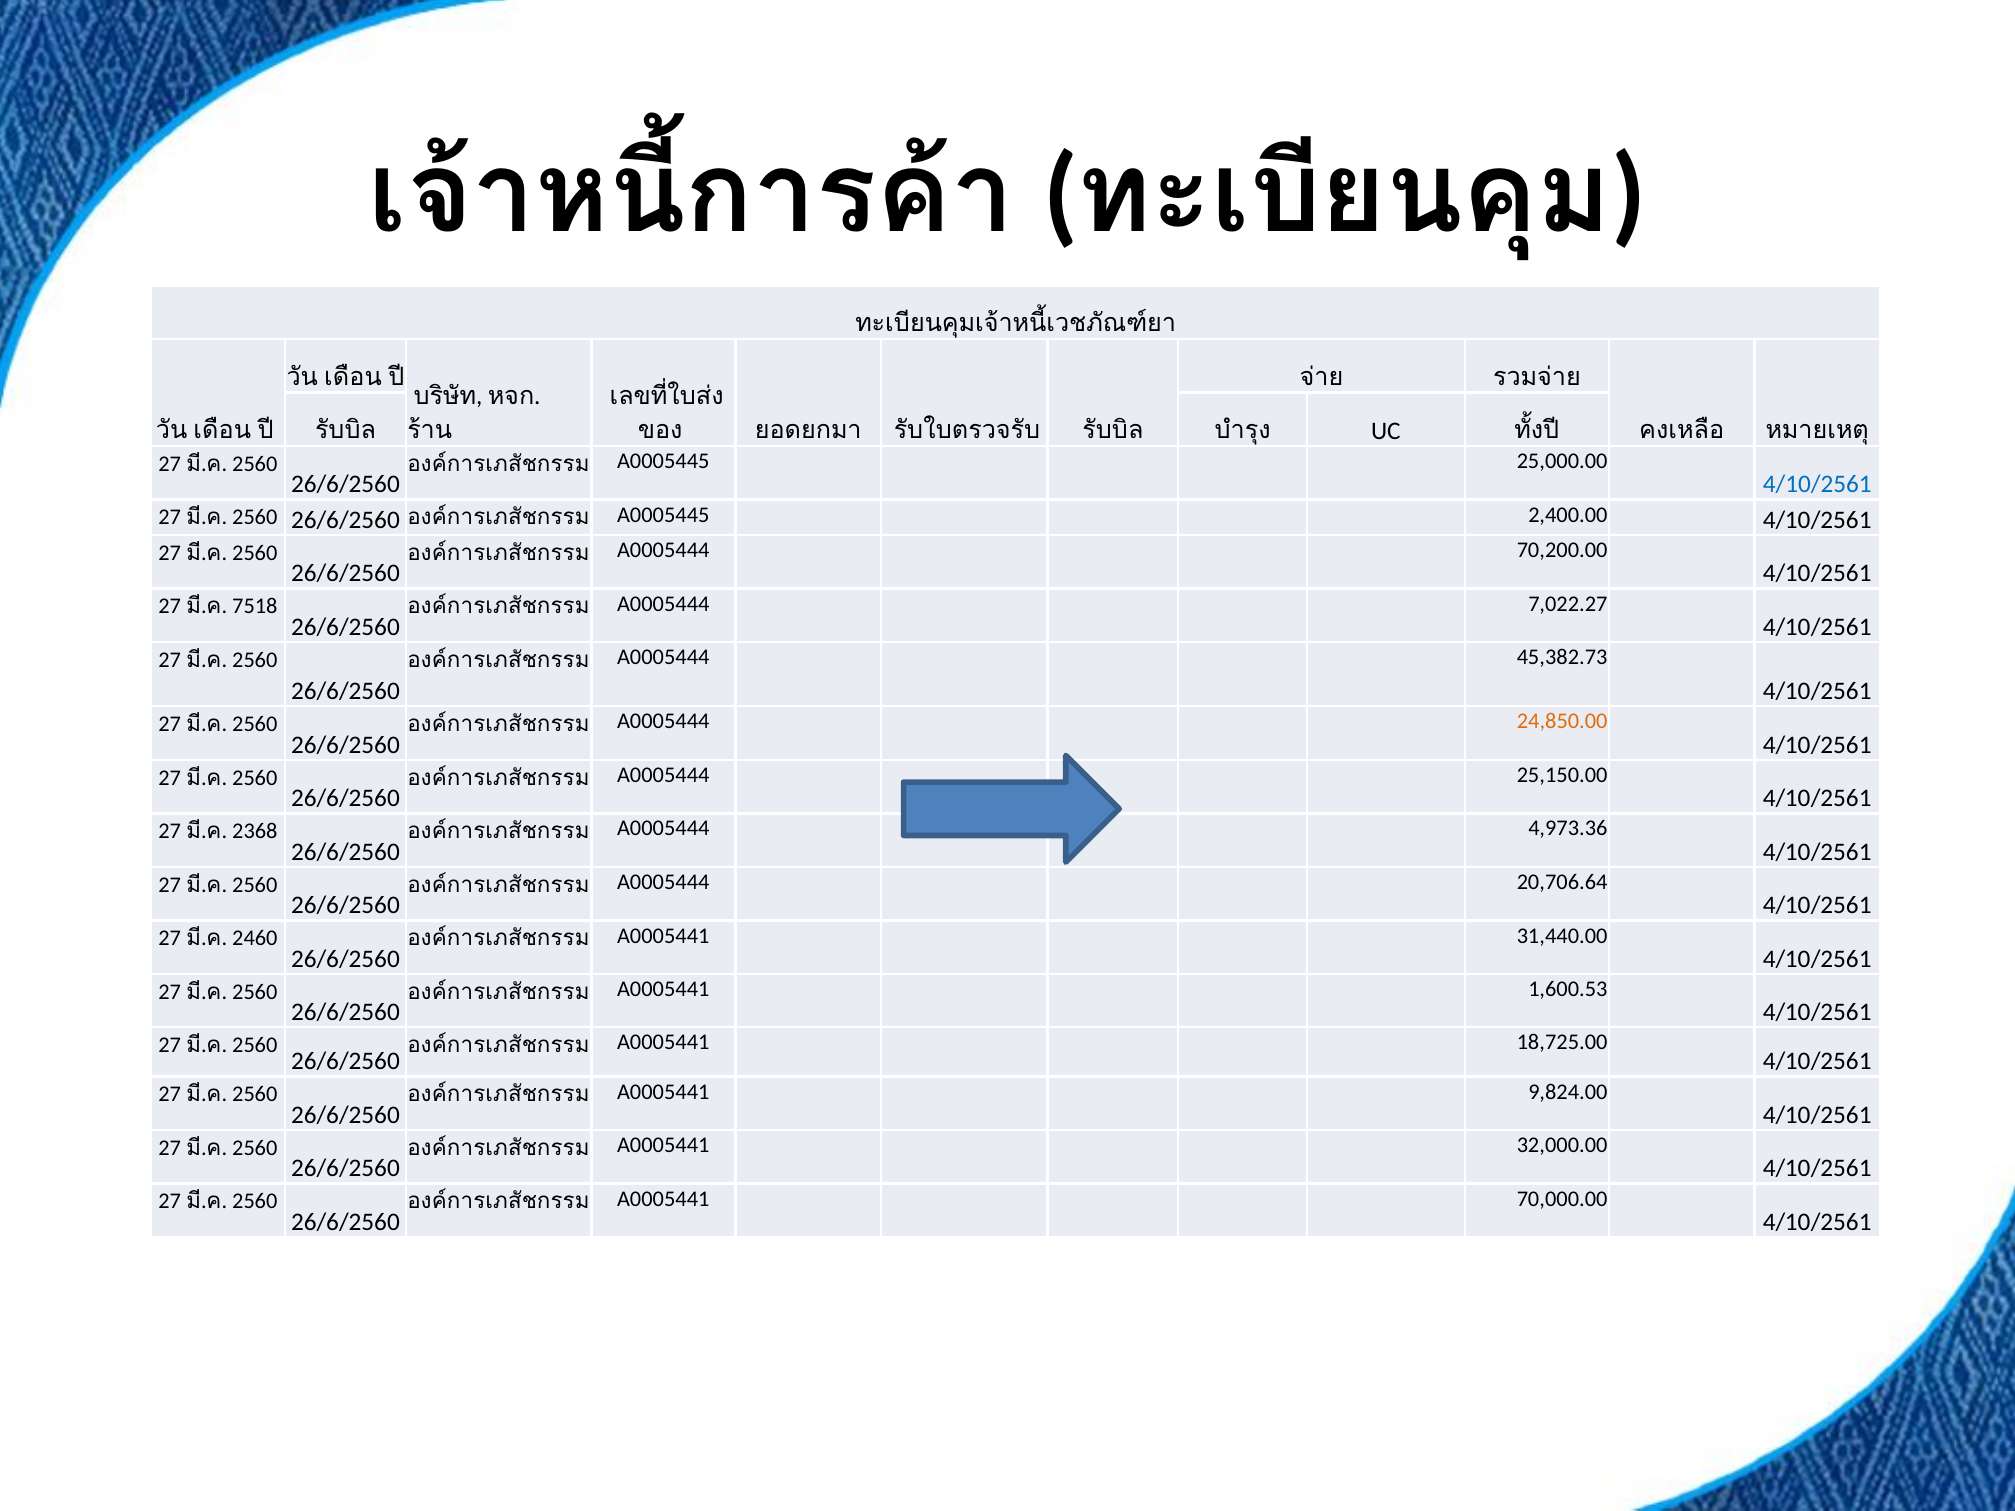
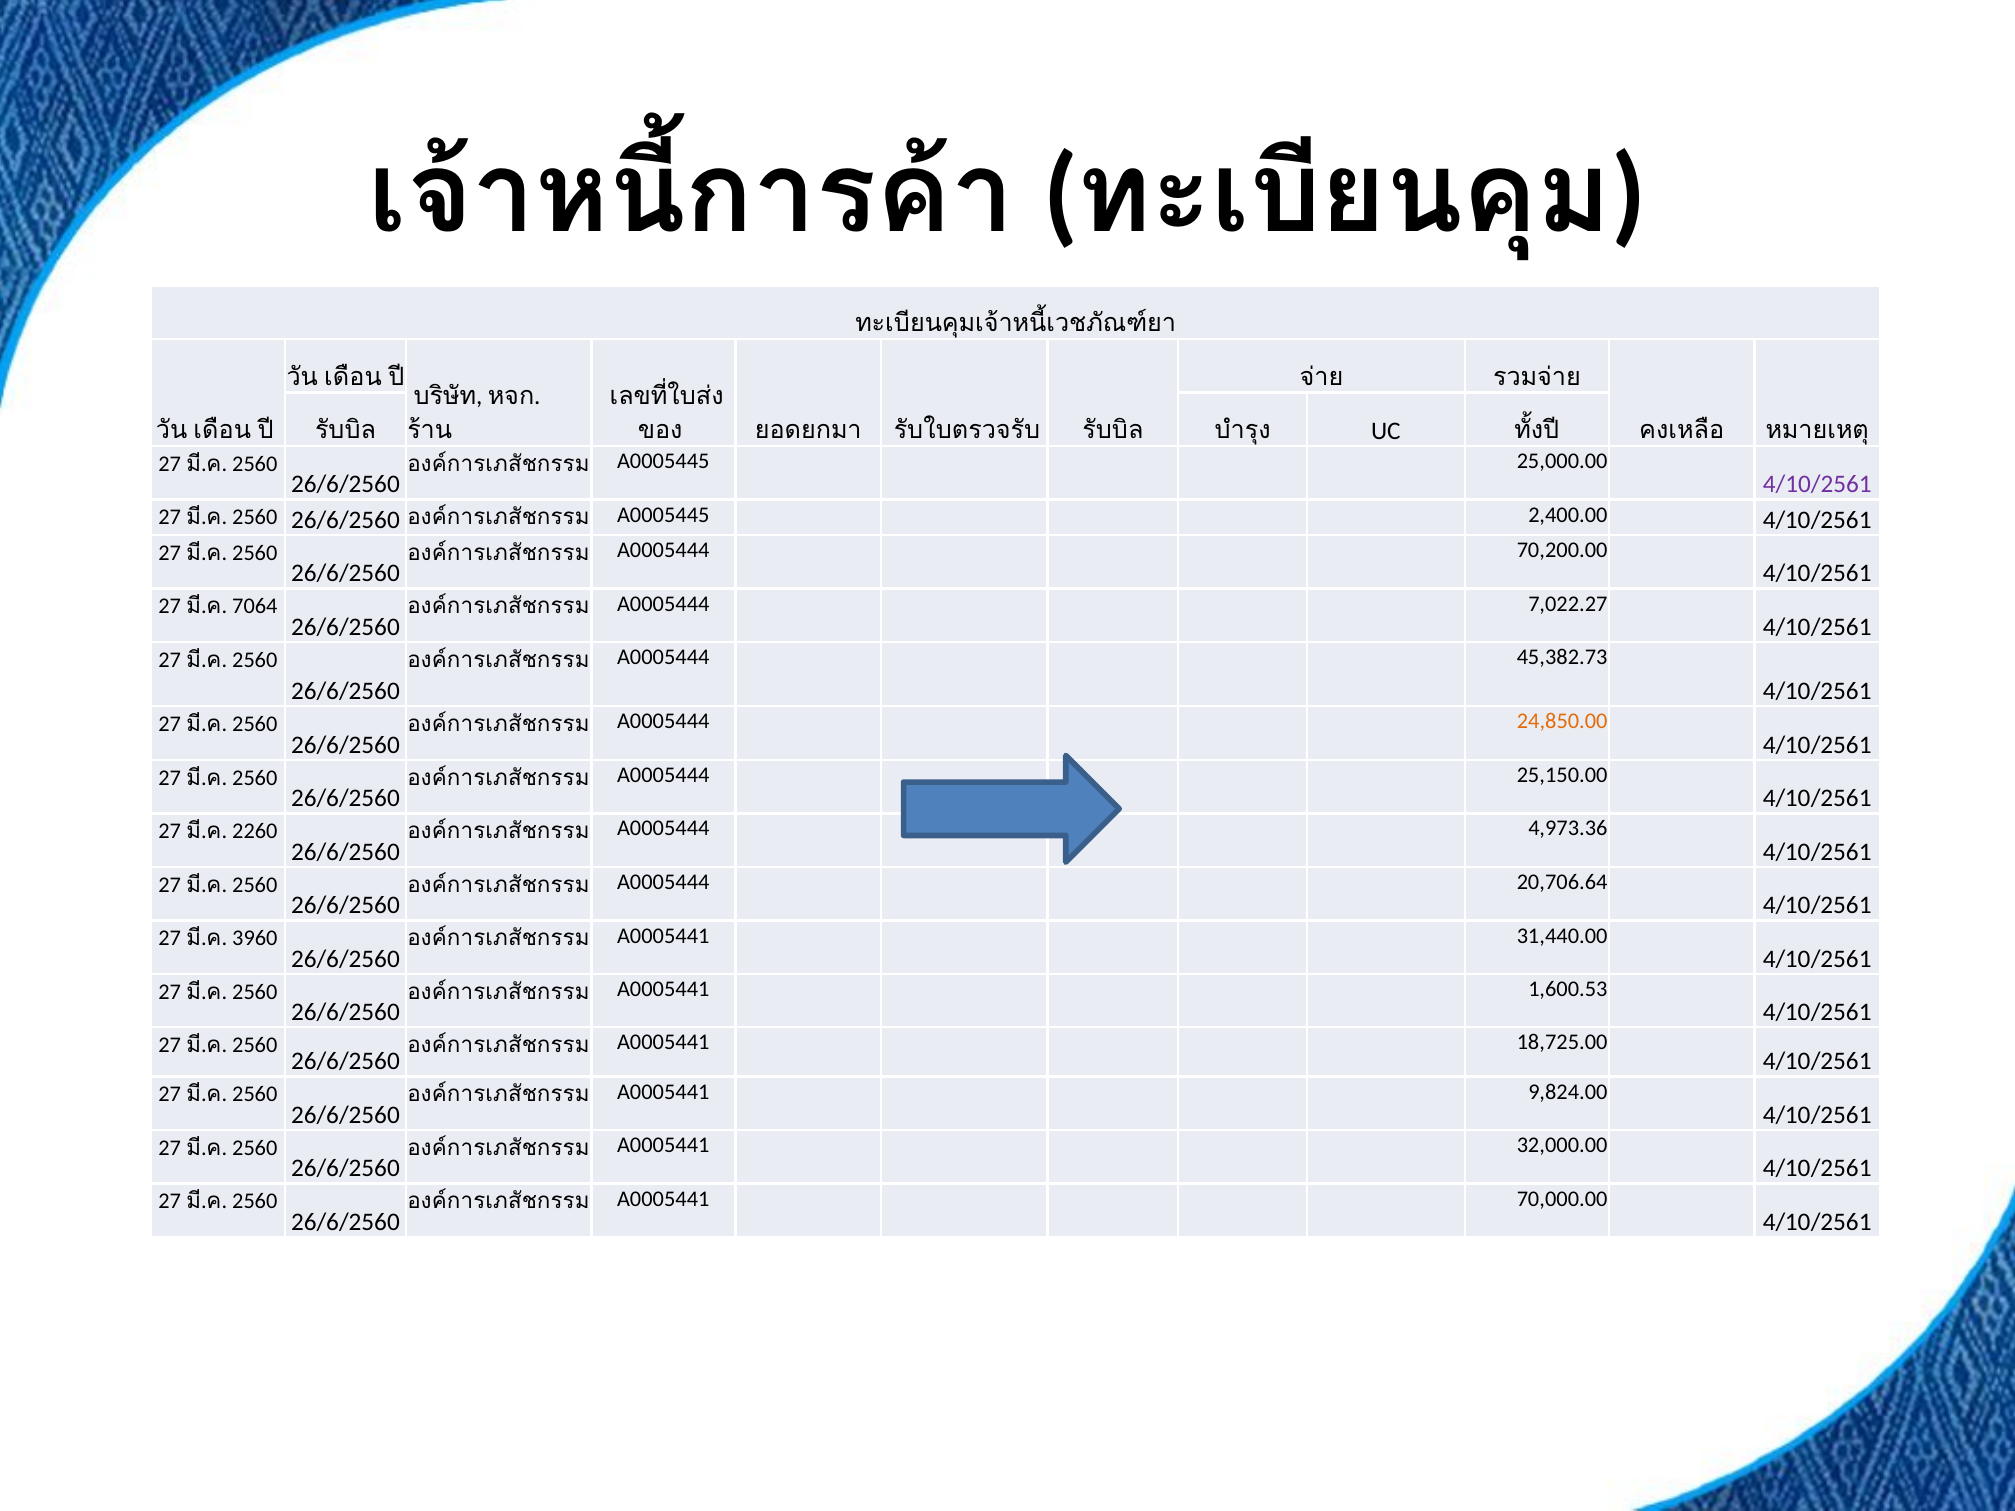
4/10/2561 colour: blue -> purple (1817, 485)
7518: 7518 -> 7064 (255, 607)
2368: 2368 -> 2260 (255, 831)
2460: 2460 -> 3960 (255, 938)
